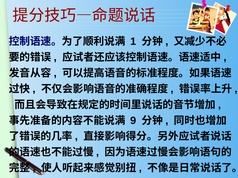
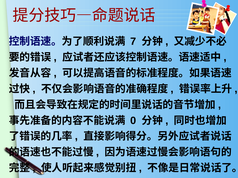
1: 1 -> 7 (133, 42)
9: 9 -> 0 (133, 121)
